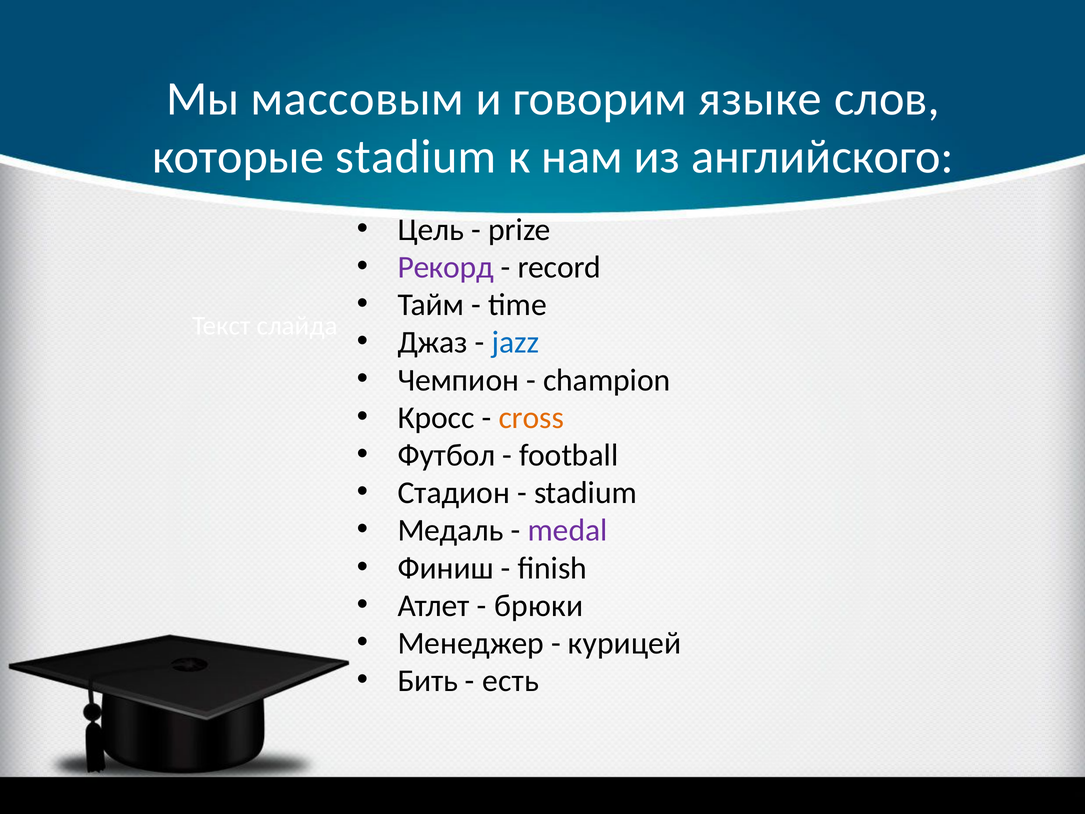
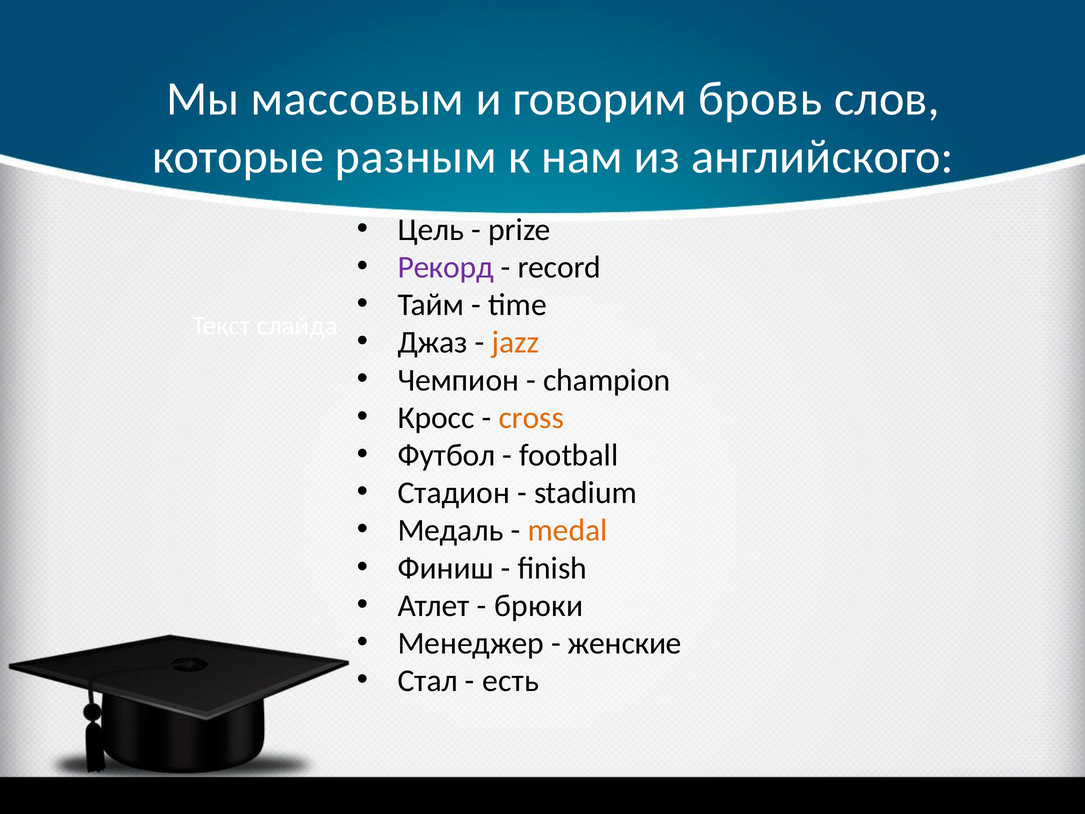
языке: языке -> бровь (760, 99)
которые stadium: stadium -> разным (416, 157)
jazz colour: blue -> orange (516, 342)
medal colour: purple -> orange (568, 530)
курицей: курицей -> женские (625, 643)
Бить: Бить -> Стал (428, 681)
